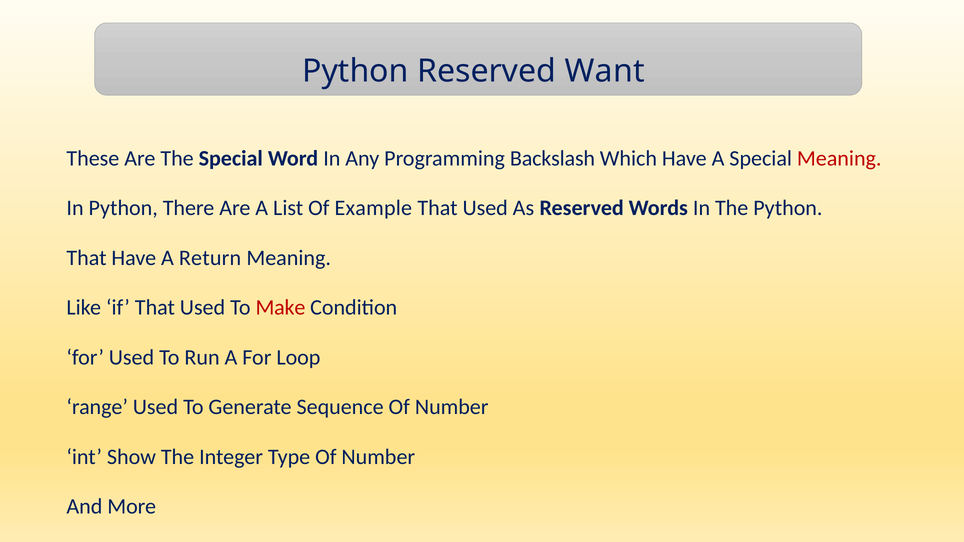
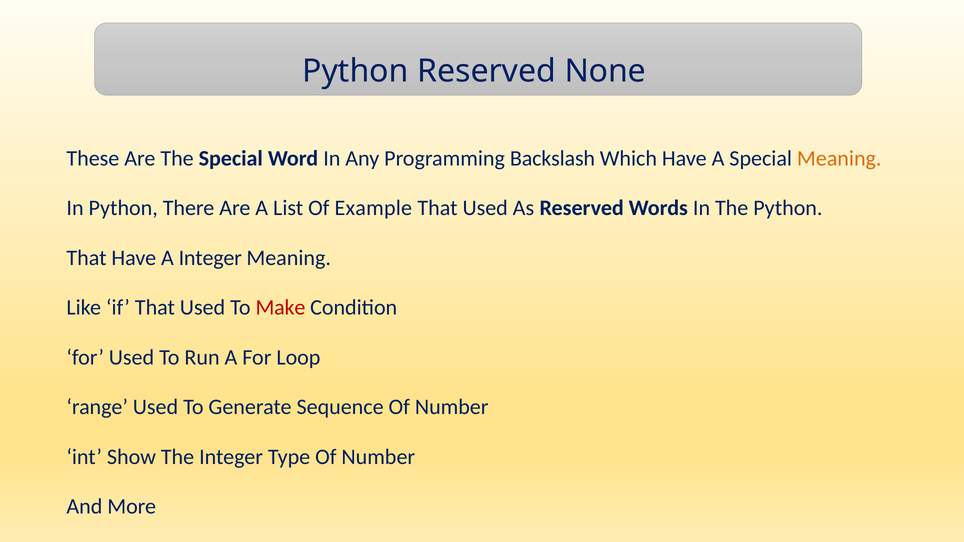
Want: Want -> None (605, 71)
Meaning colour: red -> orange (839, 158)
A Return: Return -> Integer (210, 258)
